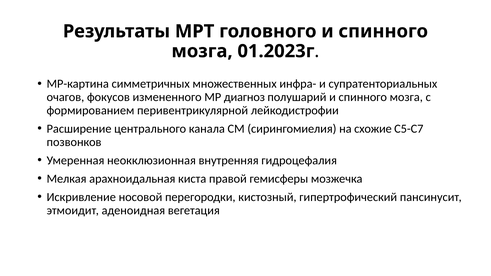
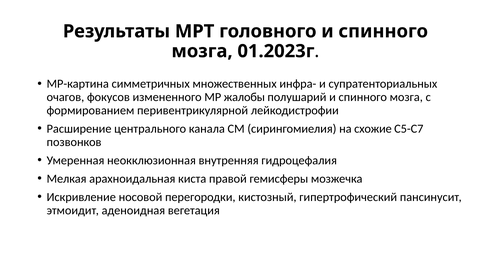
диагноз: диагноз -> жалобы (244, 97)
